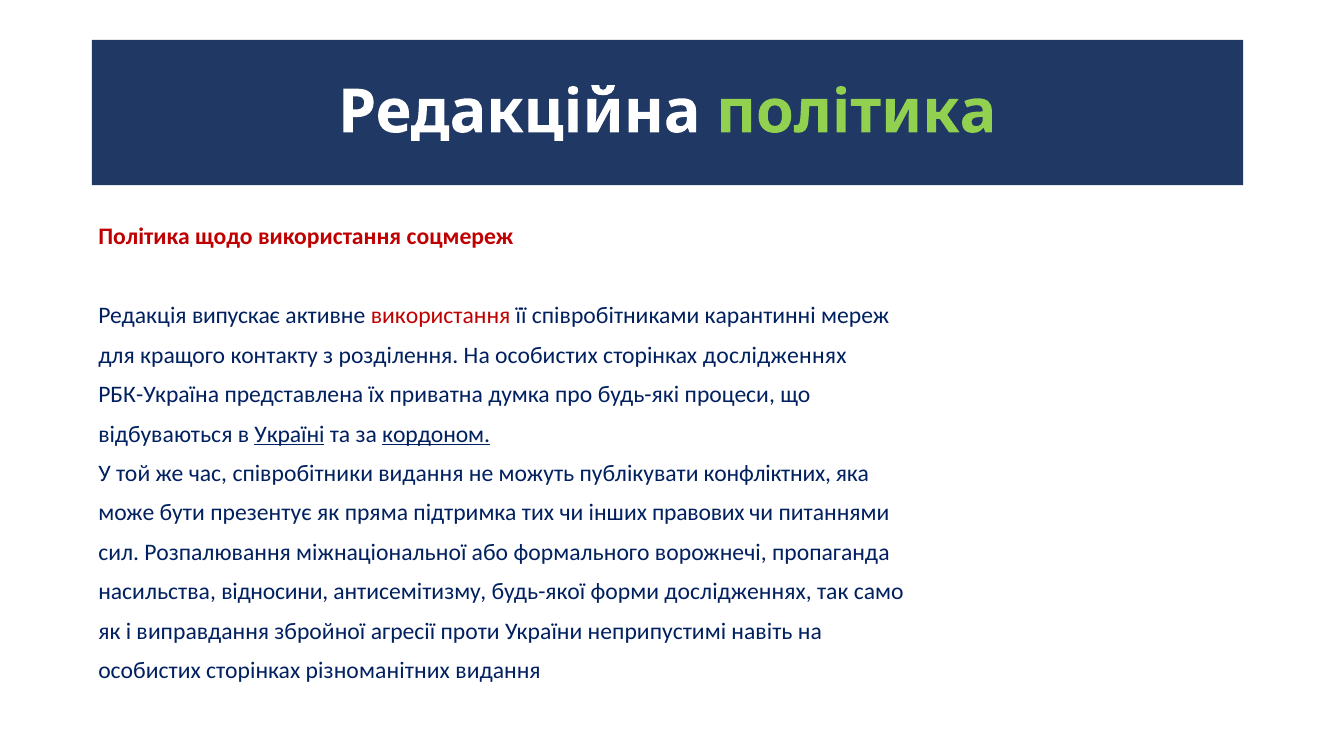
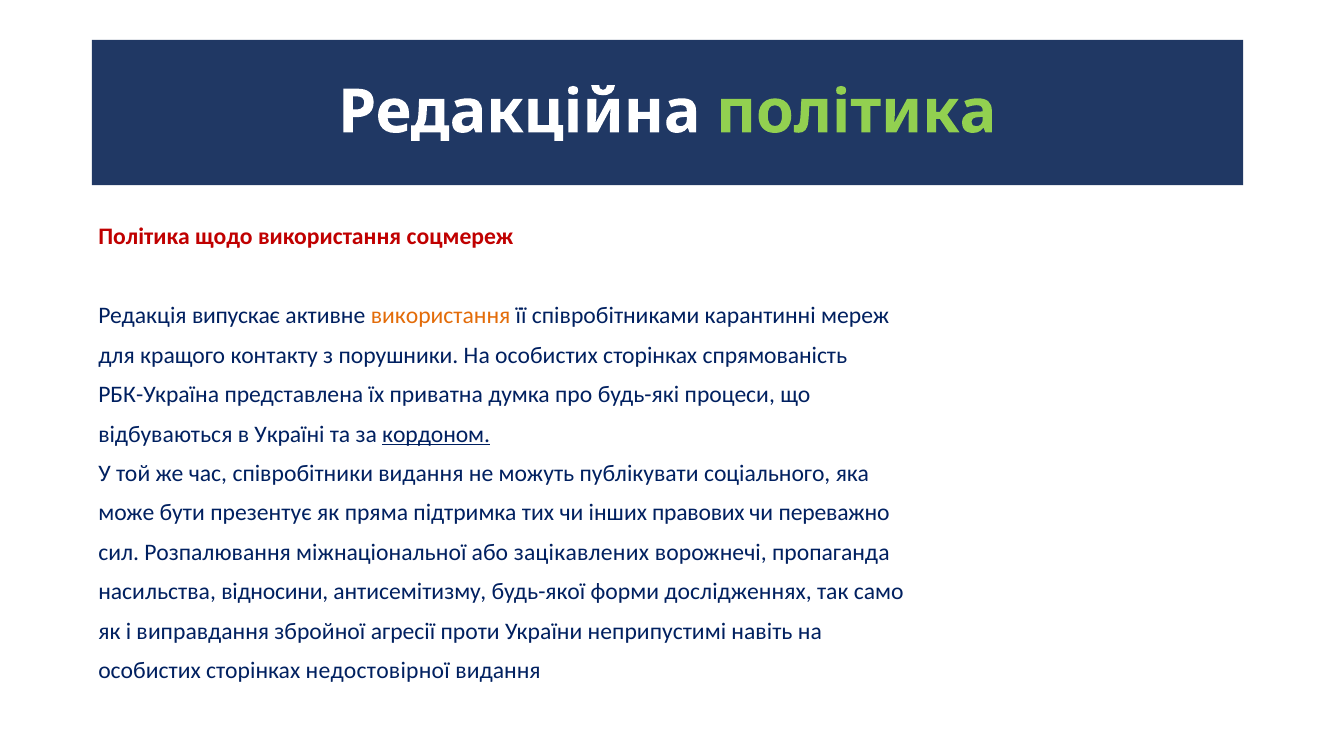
використання colour: red -> orange (441, 316)
розділення: розділення -> порушники (398, 355)
сторінках дослідженнях: дослідженнях -> спрямованість (775, 355)
Україні underline: present -> none (289, 434)
конфліктних: конфліктних -> соціального (767, 474)
питаннями: питаннями -> переважно (834, 513)
формального: формального -> зацікавлених (581, 553)
різноманітних: різноманітних -> недостовірної (378, 671)
